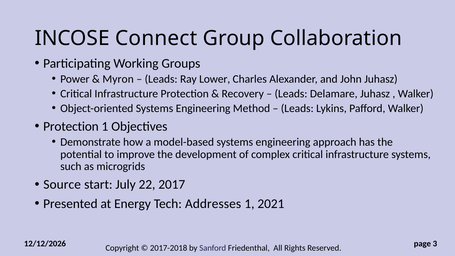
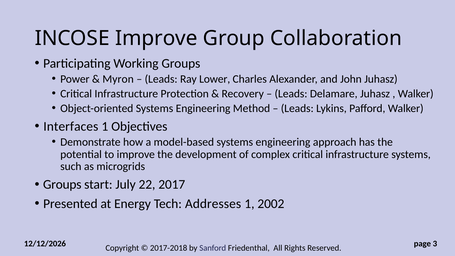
INCOSE Connect: Connect -> Improve (156, 38)
Protection: Protection -> Interfaces (71, 126)
Source: Source -> Groups (62, 185)
2021: 2021 -> 2002 (271, 204)
